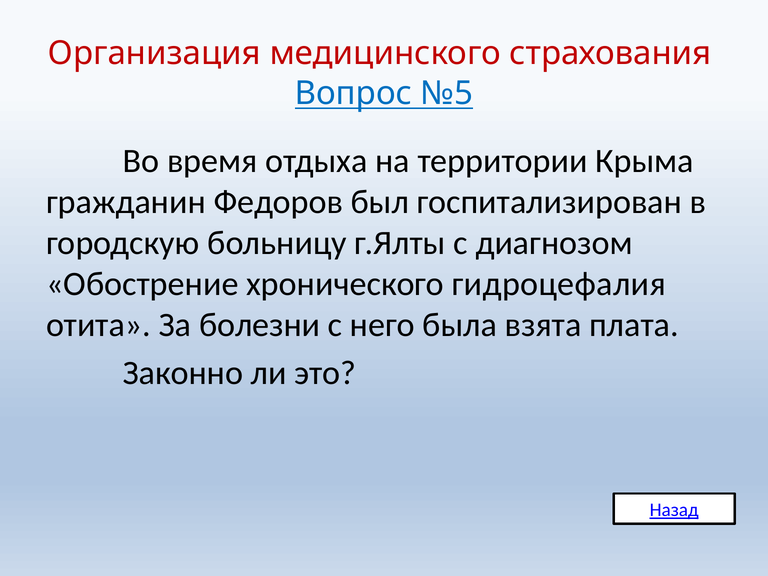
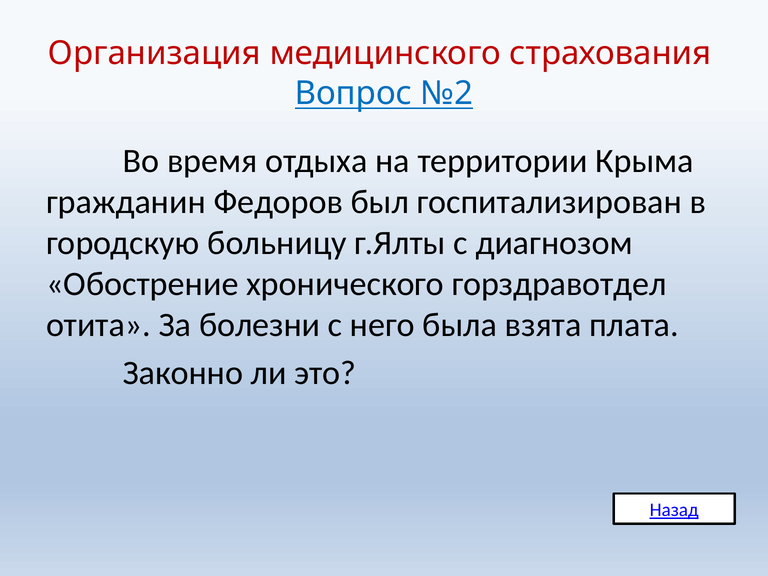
№5: №5 -> №2 (447, 93)
гидроцефалия: гидроцефалия -> горздравотдел (559, 284)
